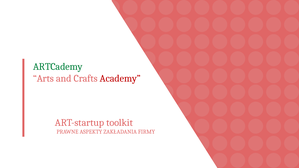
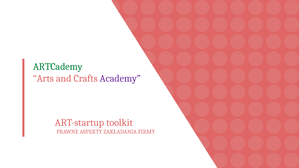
Academy colour: red -> purple (120, 79)
